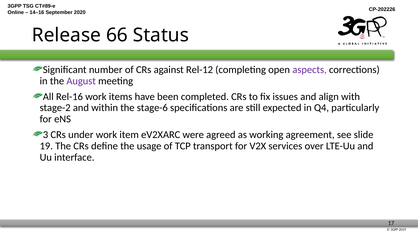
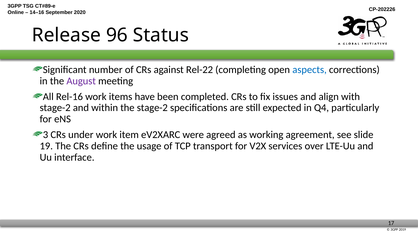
66: 66 -> 96 (117, 35)
Rel-12: Rel-12 -> Rel-22 (200, 70)
aspects colour: purple -> blue (310, 70)
the stage-6: stage-6 -> stage-2 (152, 108)
